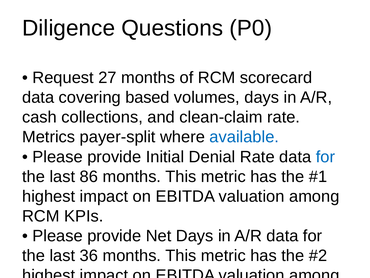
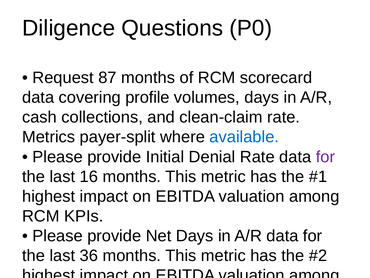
27: 27 -> 87 (107, 78)
based: based -> profile (147, 97)
for colour: blue -> purple (325, 157)
86: 86 -> 16 (89, 176)
